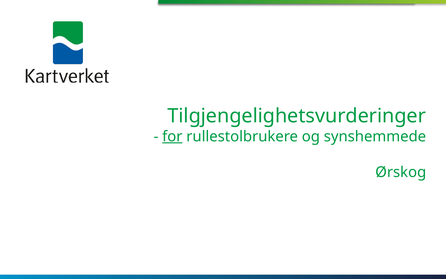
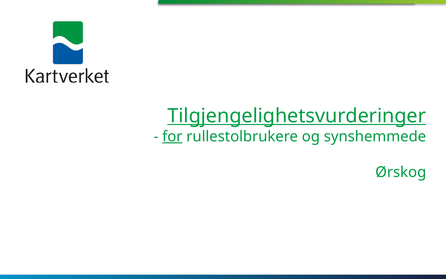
Tilgjengelighetsvurderinger underline: none -> present (297, 116)
